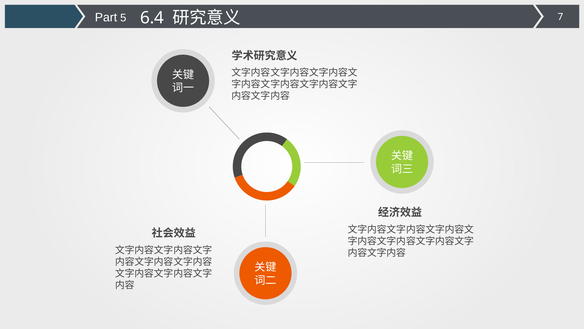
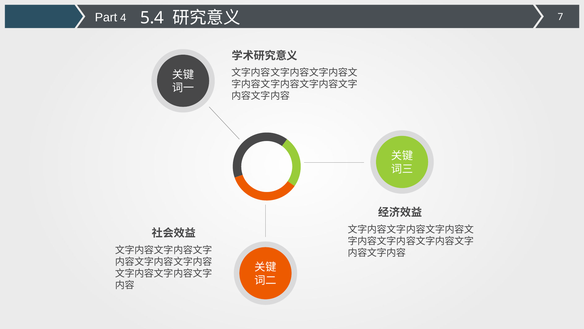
5: 5 -> 4 (123, 18)
6.4: 6.4 -> 5.4 (152, 18)
